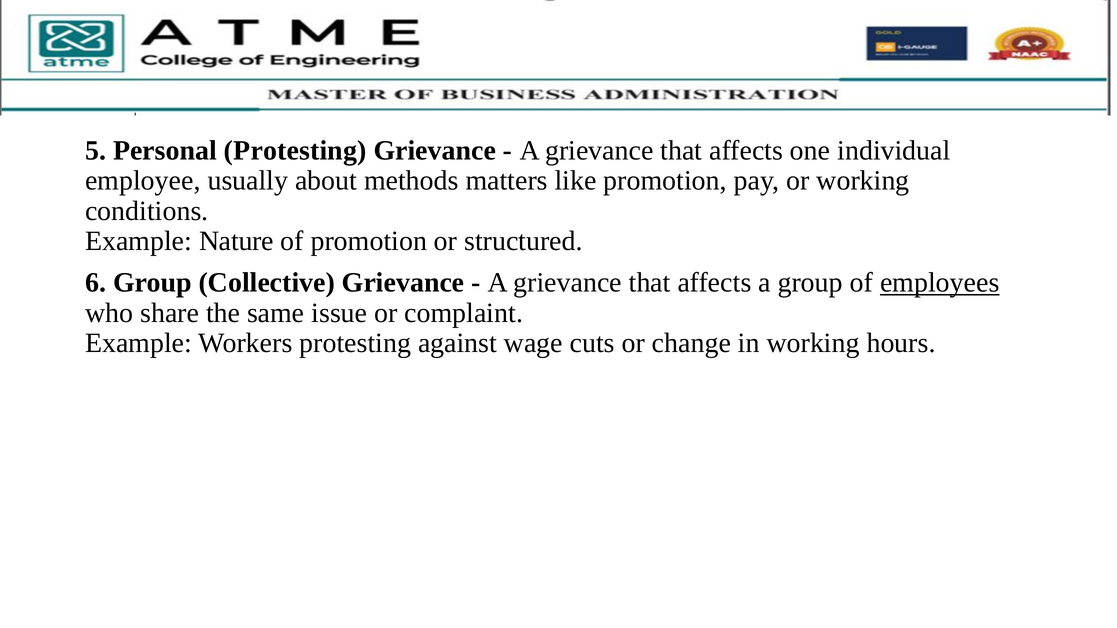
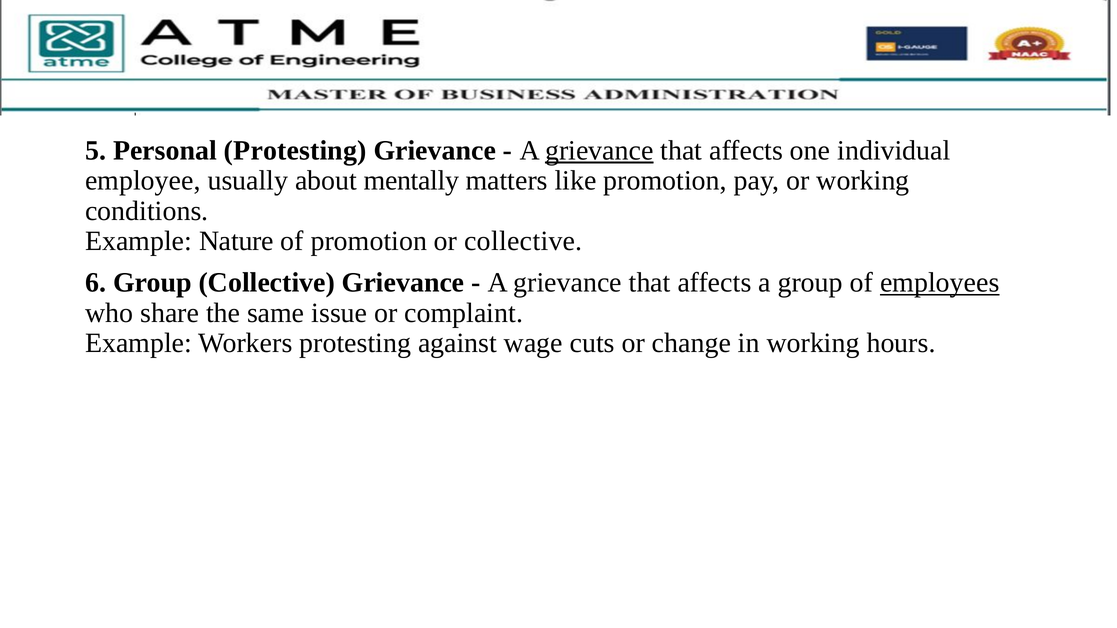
grievance underline: none -> present (599, 151)
methods: methods -> mentally (412, 181)
or structured: structured -> collective (523, 241)
